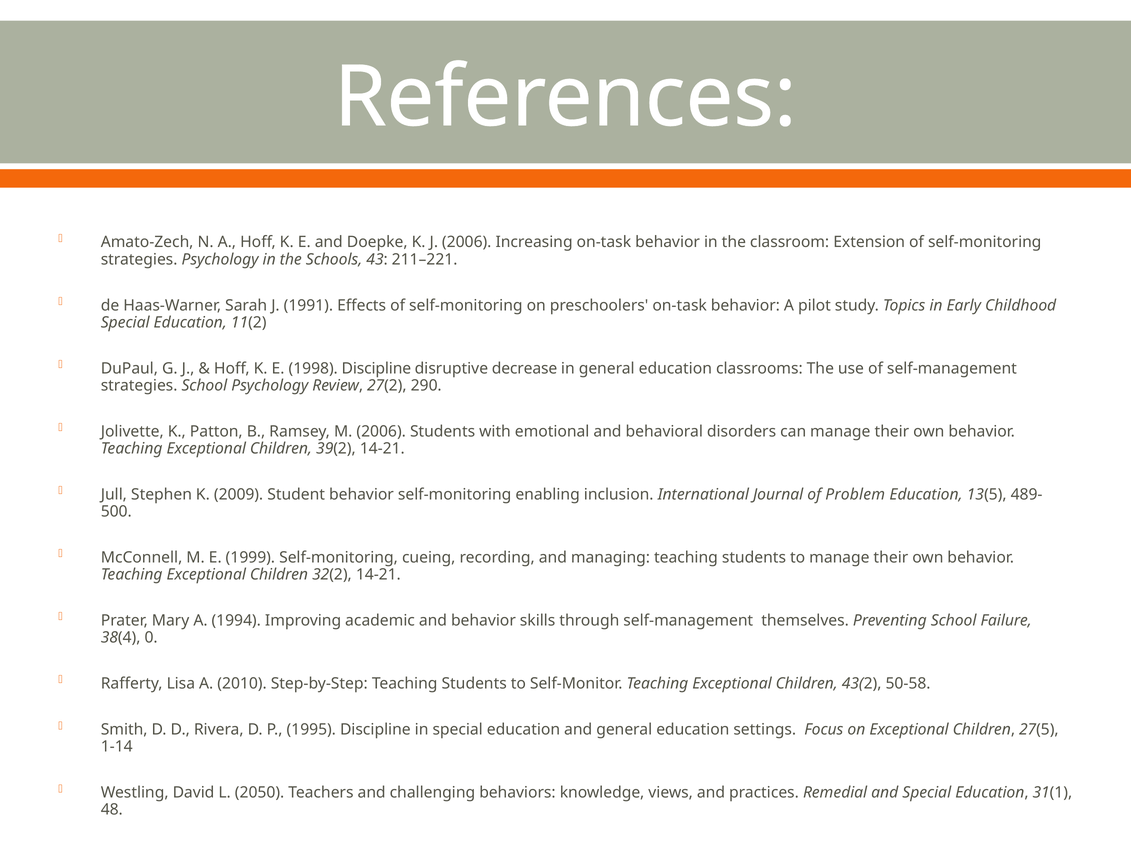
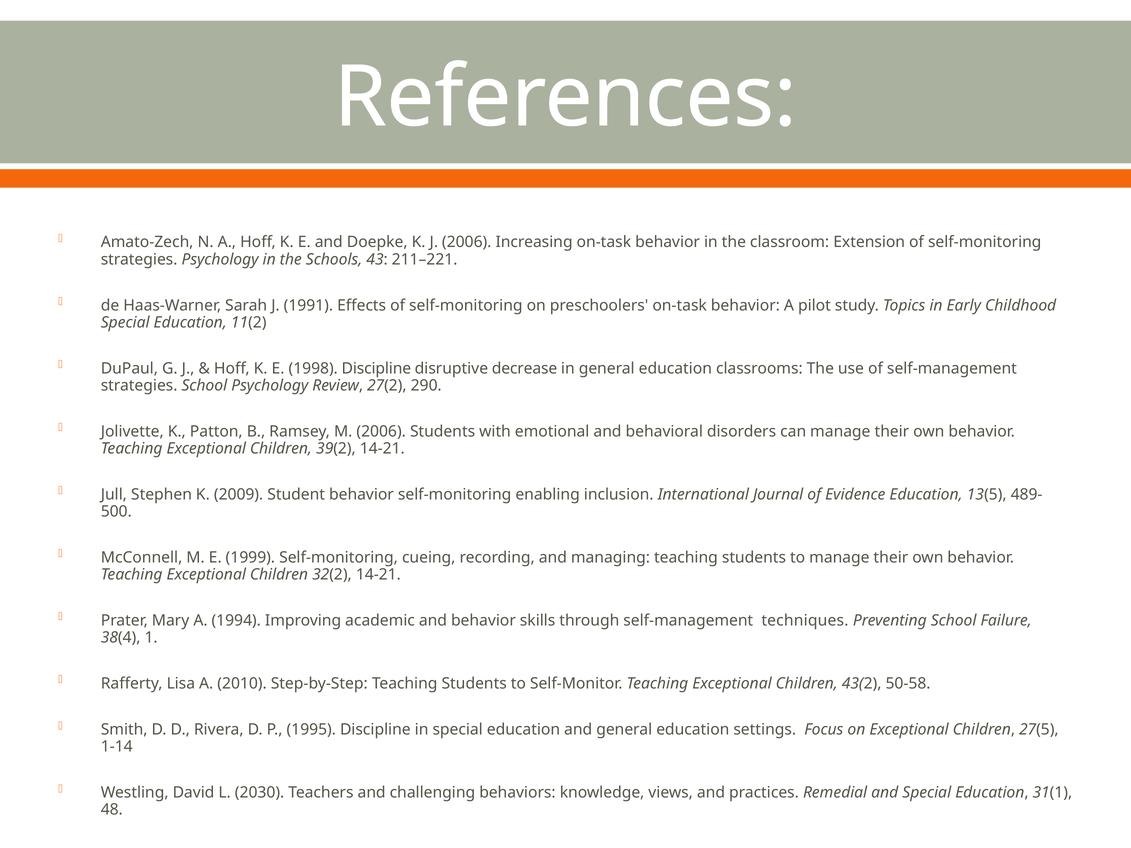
Problem: Problem -> Evidence (855, 495)
themselves: themselves -> techniques (805, 621)
0: 0 -> 1 (151, 638)
2050: 2050 -> 2030 (260, 793)
